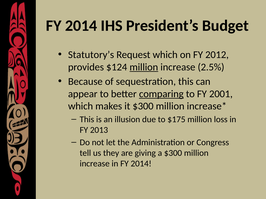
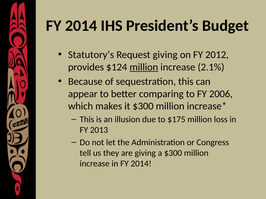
Request which: which -> giving (165, 55)
2.5%: 2.5% -> 2.1% (211, 67)
comparing underline: present -> none (161, 94)
2001: 2001 -> 2006 (221, 94)
